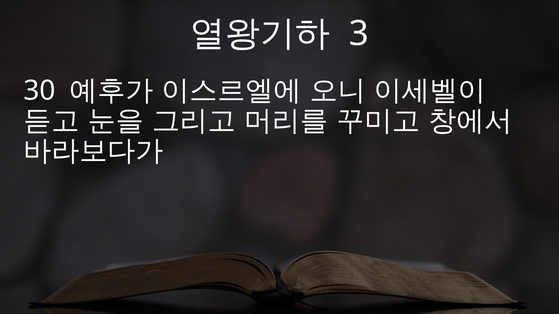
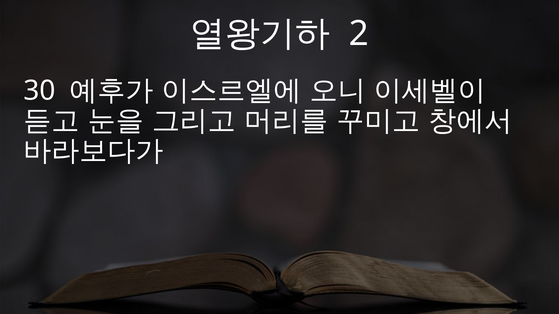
3: 3 -> 2 (359, 34)
